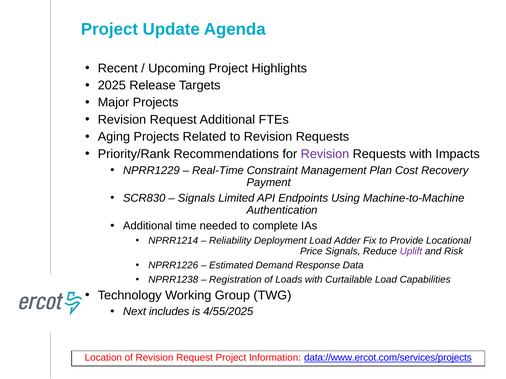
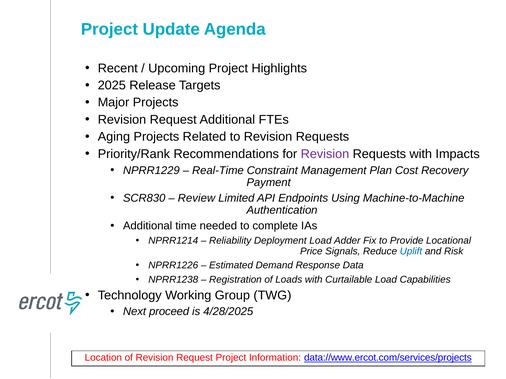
Signals: Signals -> Review (196, 198)
Uplift colour: purple -> blue (411, 252)
includes: includes -> proceed (169, 312)
4/55/2025: 4/55/2025 -> 4/28/2025 (228, 312)
